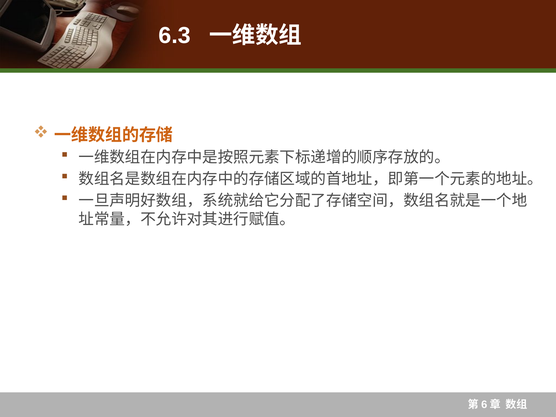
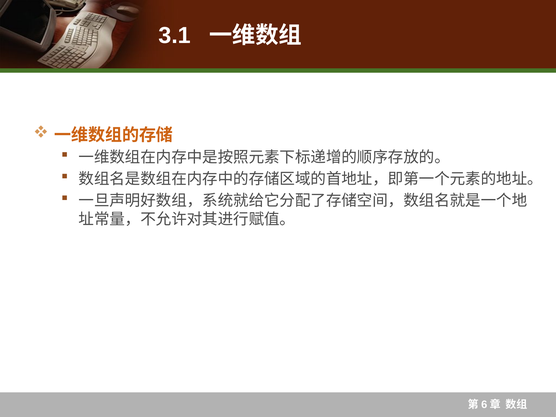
6.3: 6.3 -> 3.1 (175, 35)
